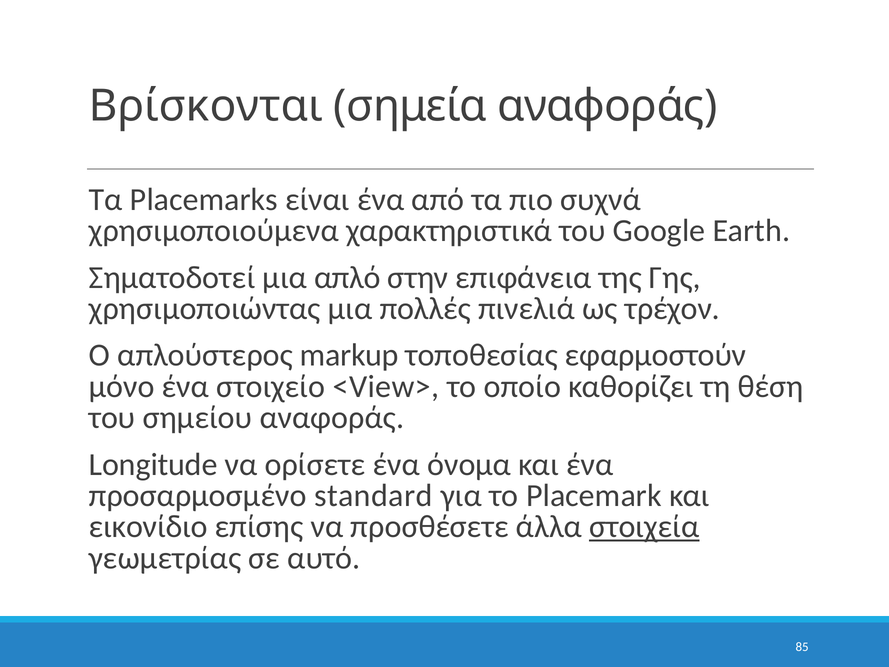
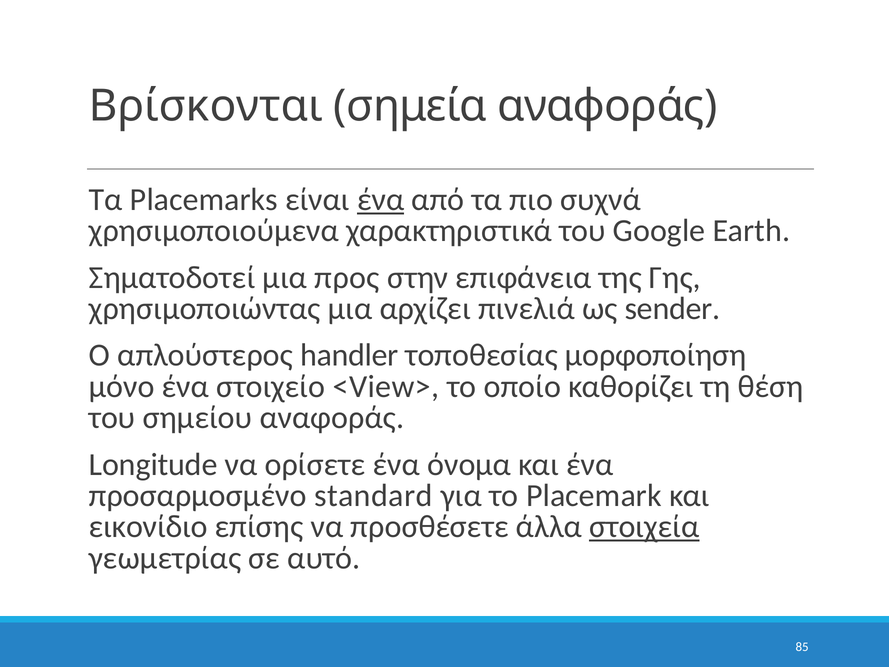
ένα underline: none -> present (381, 199)
απλό: απλό -> προς (347, 277)
πολλές: πολλές -> αρχίζει (425, 309)
τρέχον: τρέχον -> sender (672, 309)
markup: markup -> handler (349, 355)
εφαρμοστούν: εφαρμοστούν -> μορφοποίηση (656, 355)
